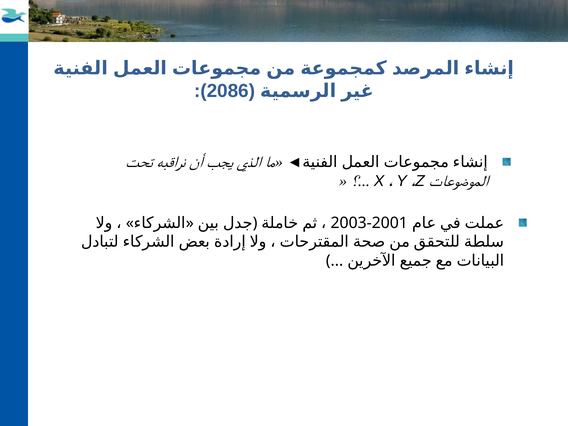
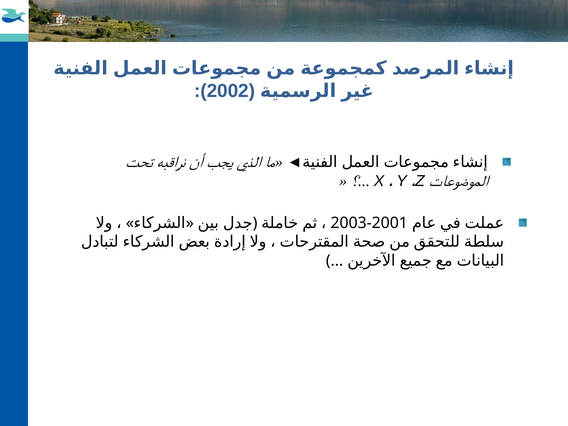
2086: 2086 -> 2002 (228, 91)
